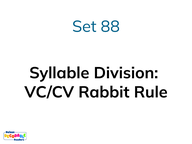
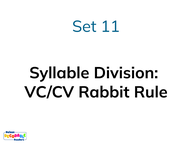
88: 88 -> 11 (110, 27)
